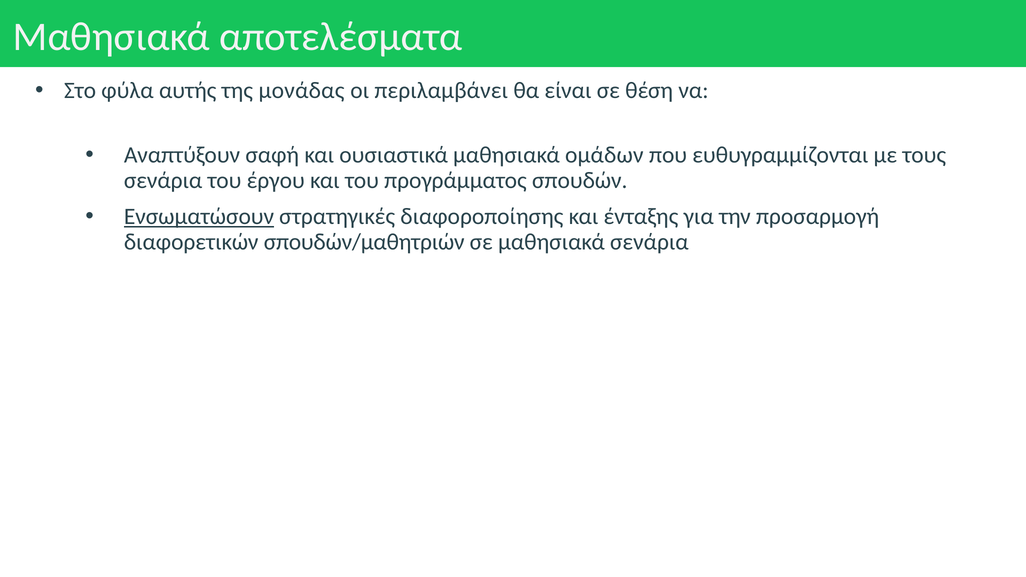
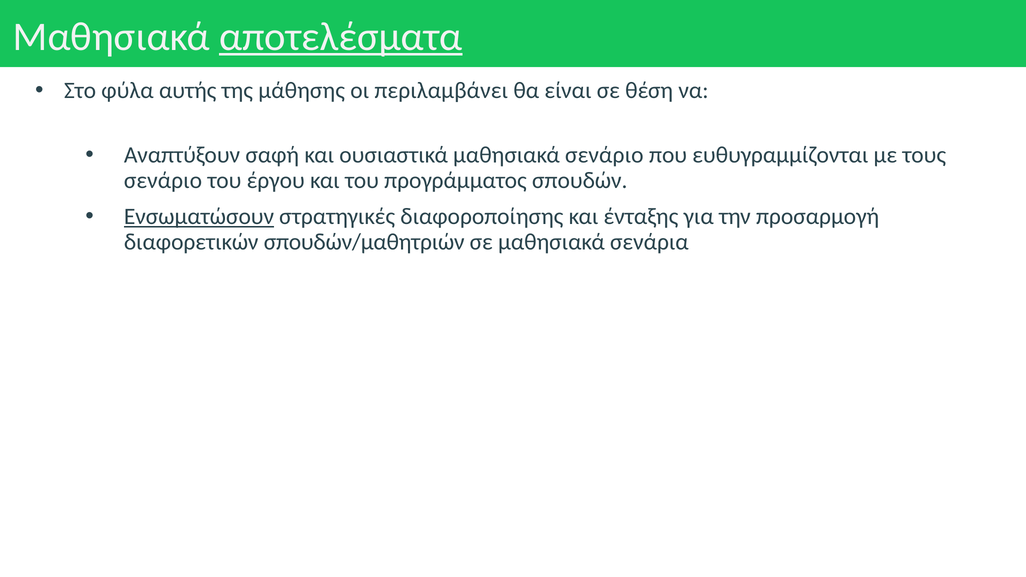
αποτελέσματα underline: none -> present (341, 37)
μονάδας: μονάδας -> μάθησης (302, 91)
μαθησιακά ομάδων: ομάδων -> σενάριο (604, 155)
σενάρια: σενάρια -> σενάριο (163, 180)
